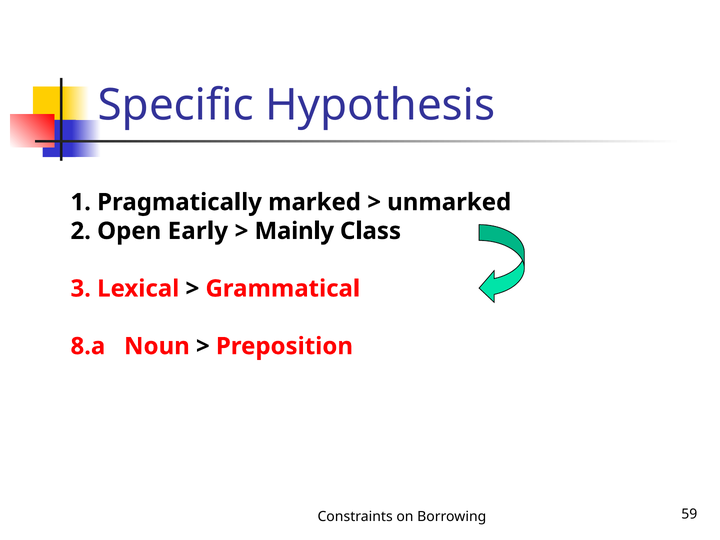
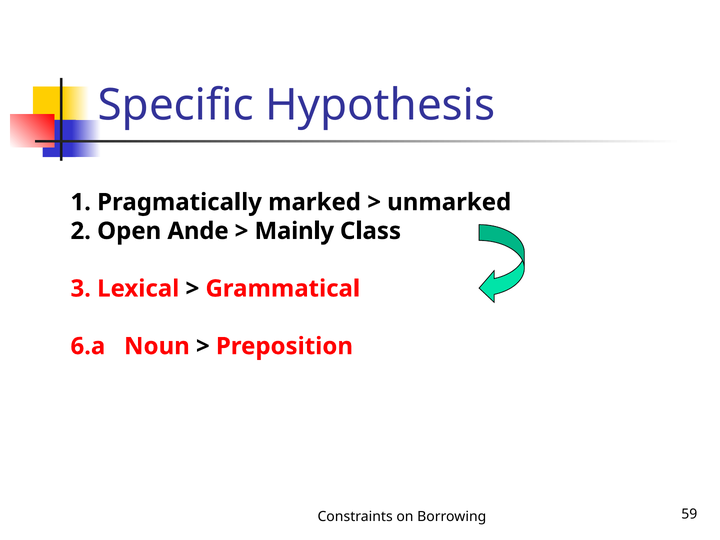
Early: Early -> Ande (198, 231)
8.a: 8.a -> 6.a (88, 346)
